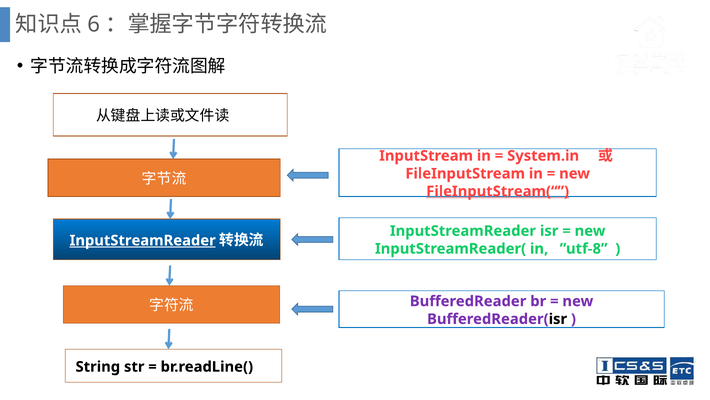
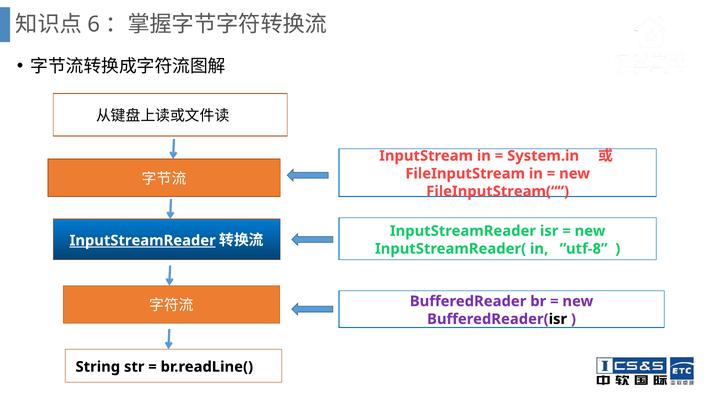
FileInputStream(“ underline: present -> none (498, 191)
